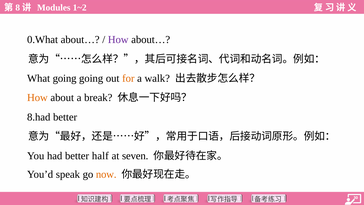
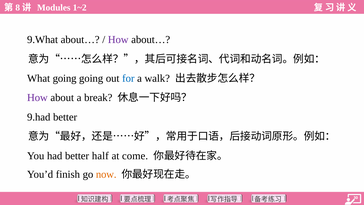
0.What: 0.What -> 9.What (43, 40)
for colour: orange -> blue (128, 78)
How colour: orange -> purple (37, 98)
8.had: 8.had -> 9.had (39, 117)
seven: seven -> come (135, 156)
speak: speak -> finish (68, 174)
